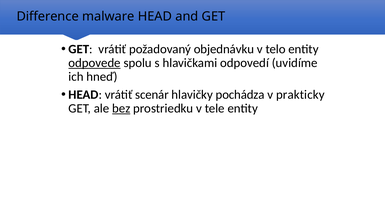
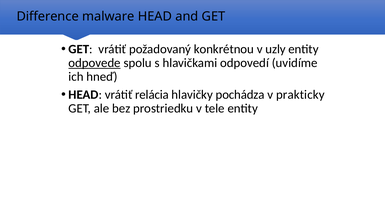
objednávku: objednávku -> konkrétnou (224, 49)
telo: telo -> uzly (276, 49)
scenár: scenár -> relácia (152, 95)
bez underline: present -> none (121, 109)
